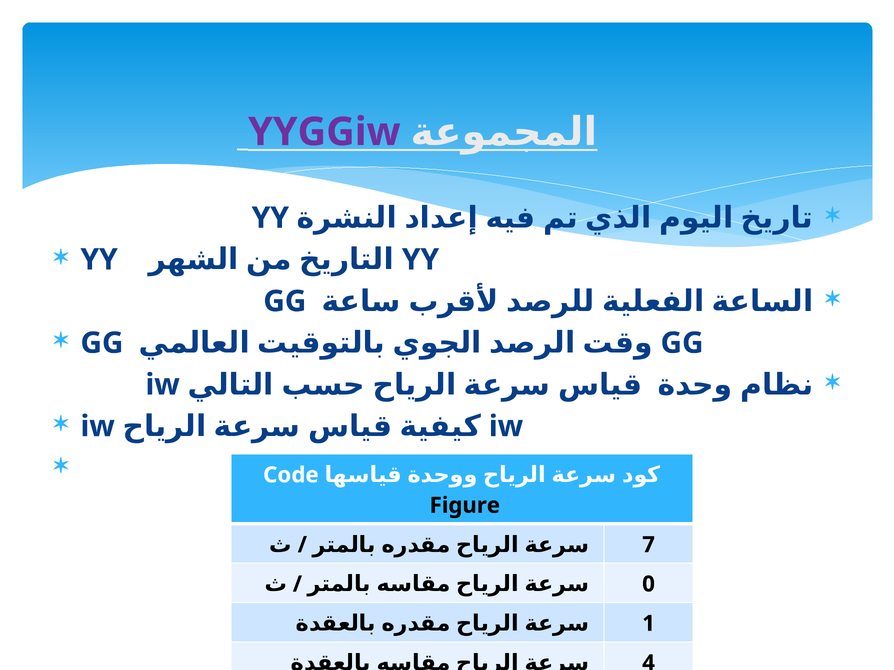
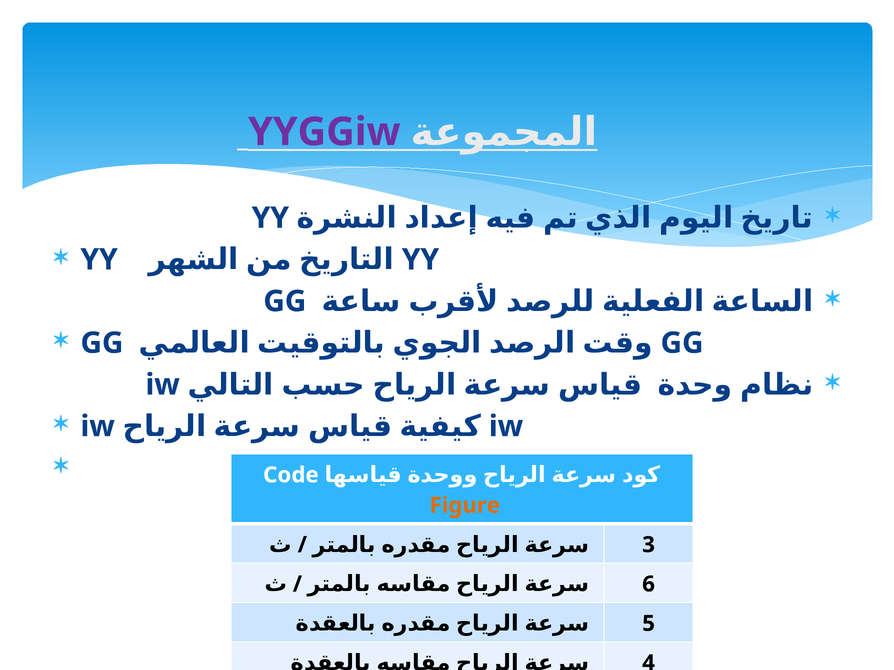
Figure colour: black -> orange (465, 506)
7: 7 -> 3 (649, 545)
0: 0 -> 6 (649, 585)
1: 1 -> 5 (649, 624)
